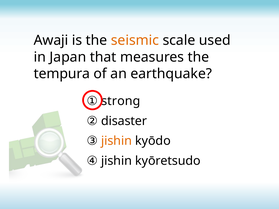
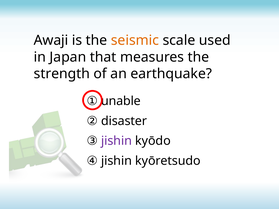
tempura: tempura -> strength (62, 74)
strong: strong -> unable (121, 101)
jishin colour: orange -> purple (116, 141)
